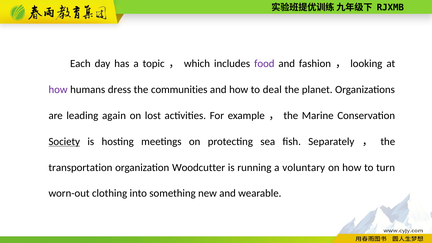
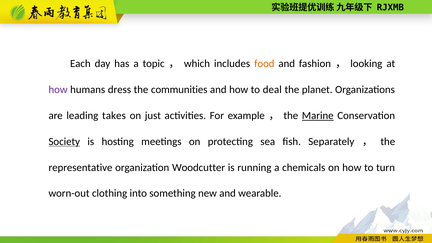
food colour: purple -> orange (264, 64)
again: again -> takes (114, 116)
lost: lost -> just (153, 116)
Marine underline: none -> present (318, 116)
transportation: transportation -> representative (80, 167)
voluntary: voluntary -> chemicals (304, 167)
